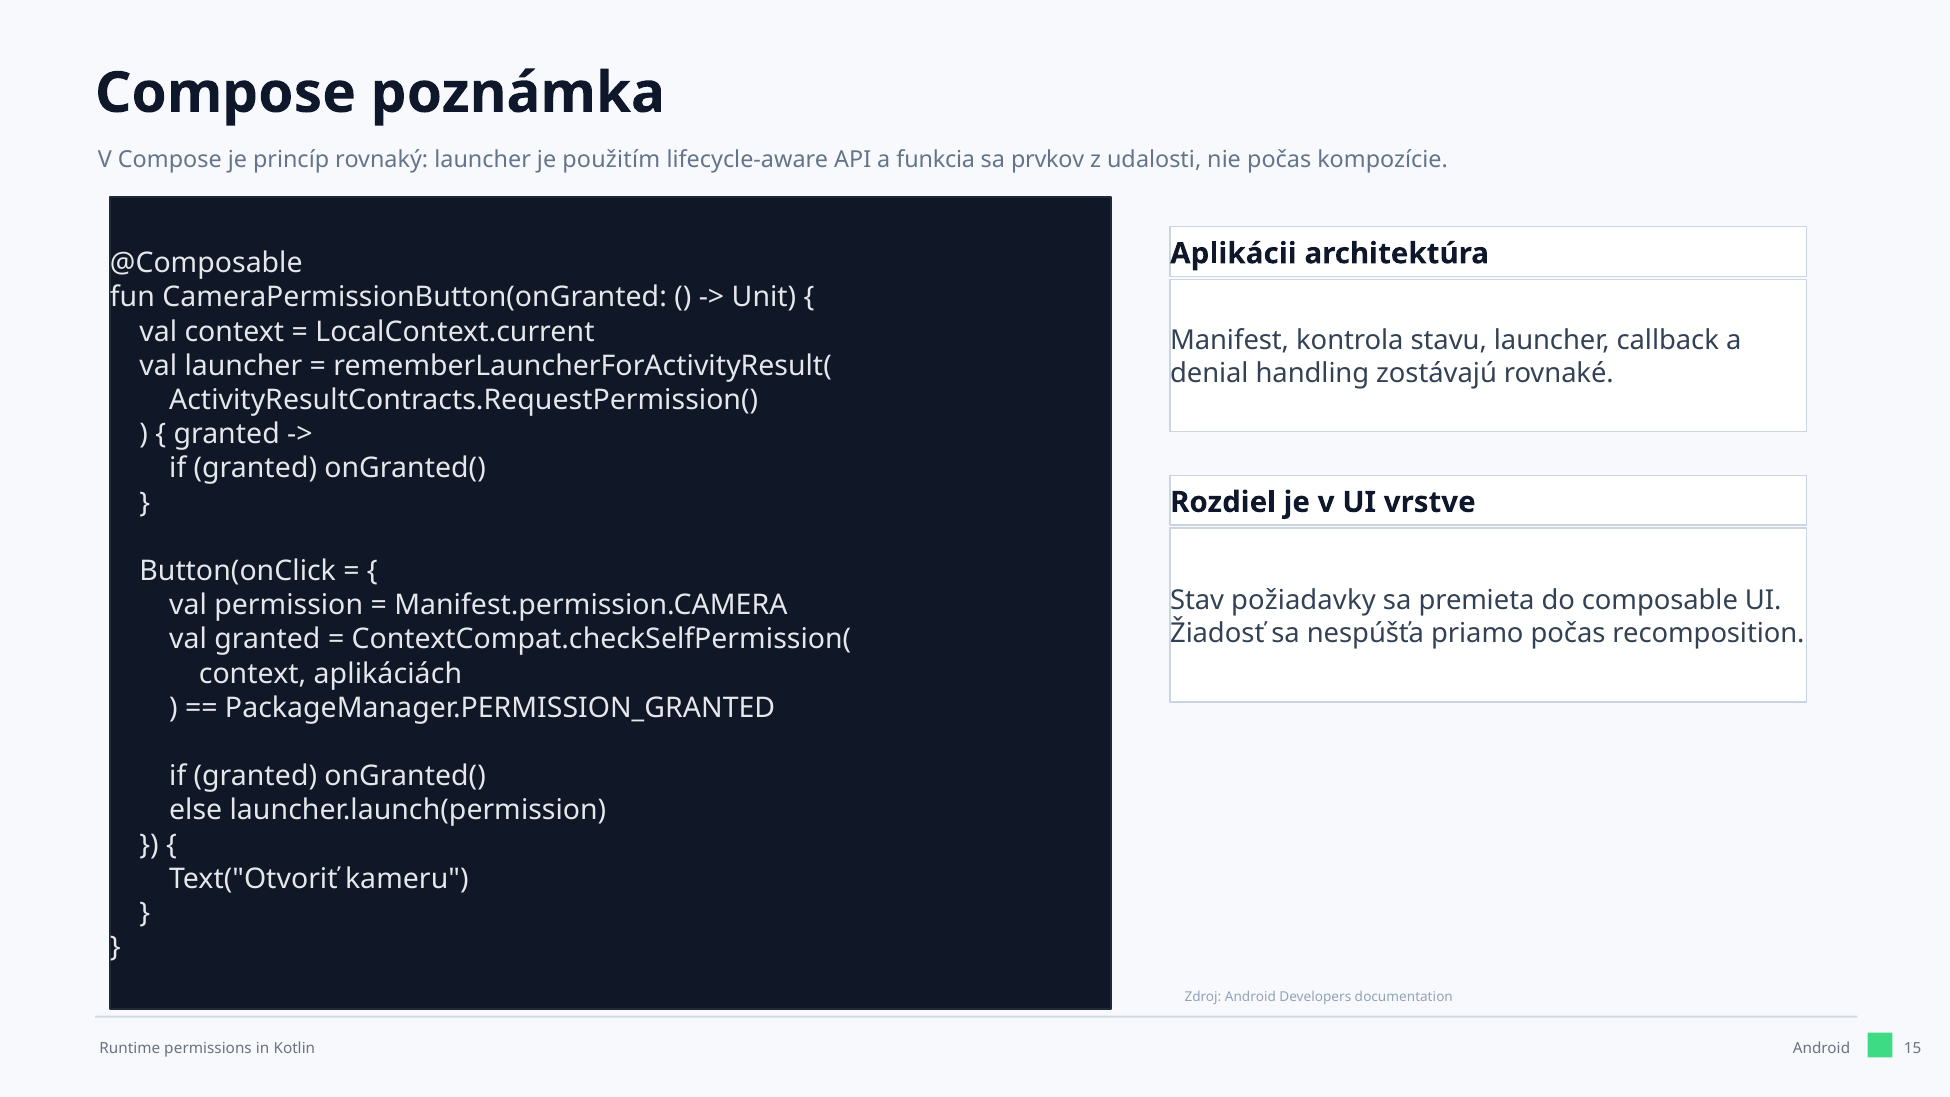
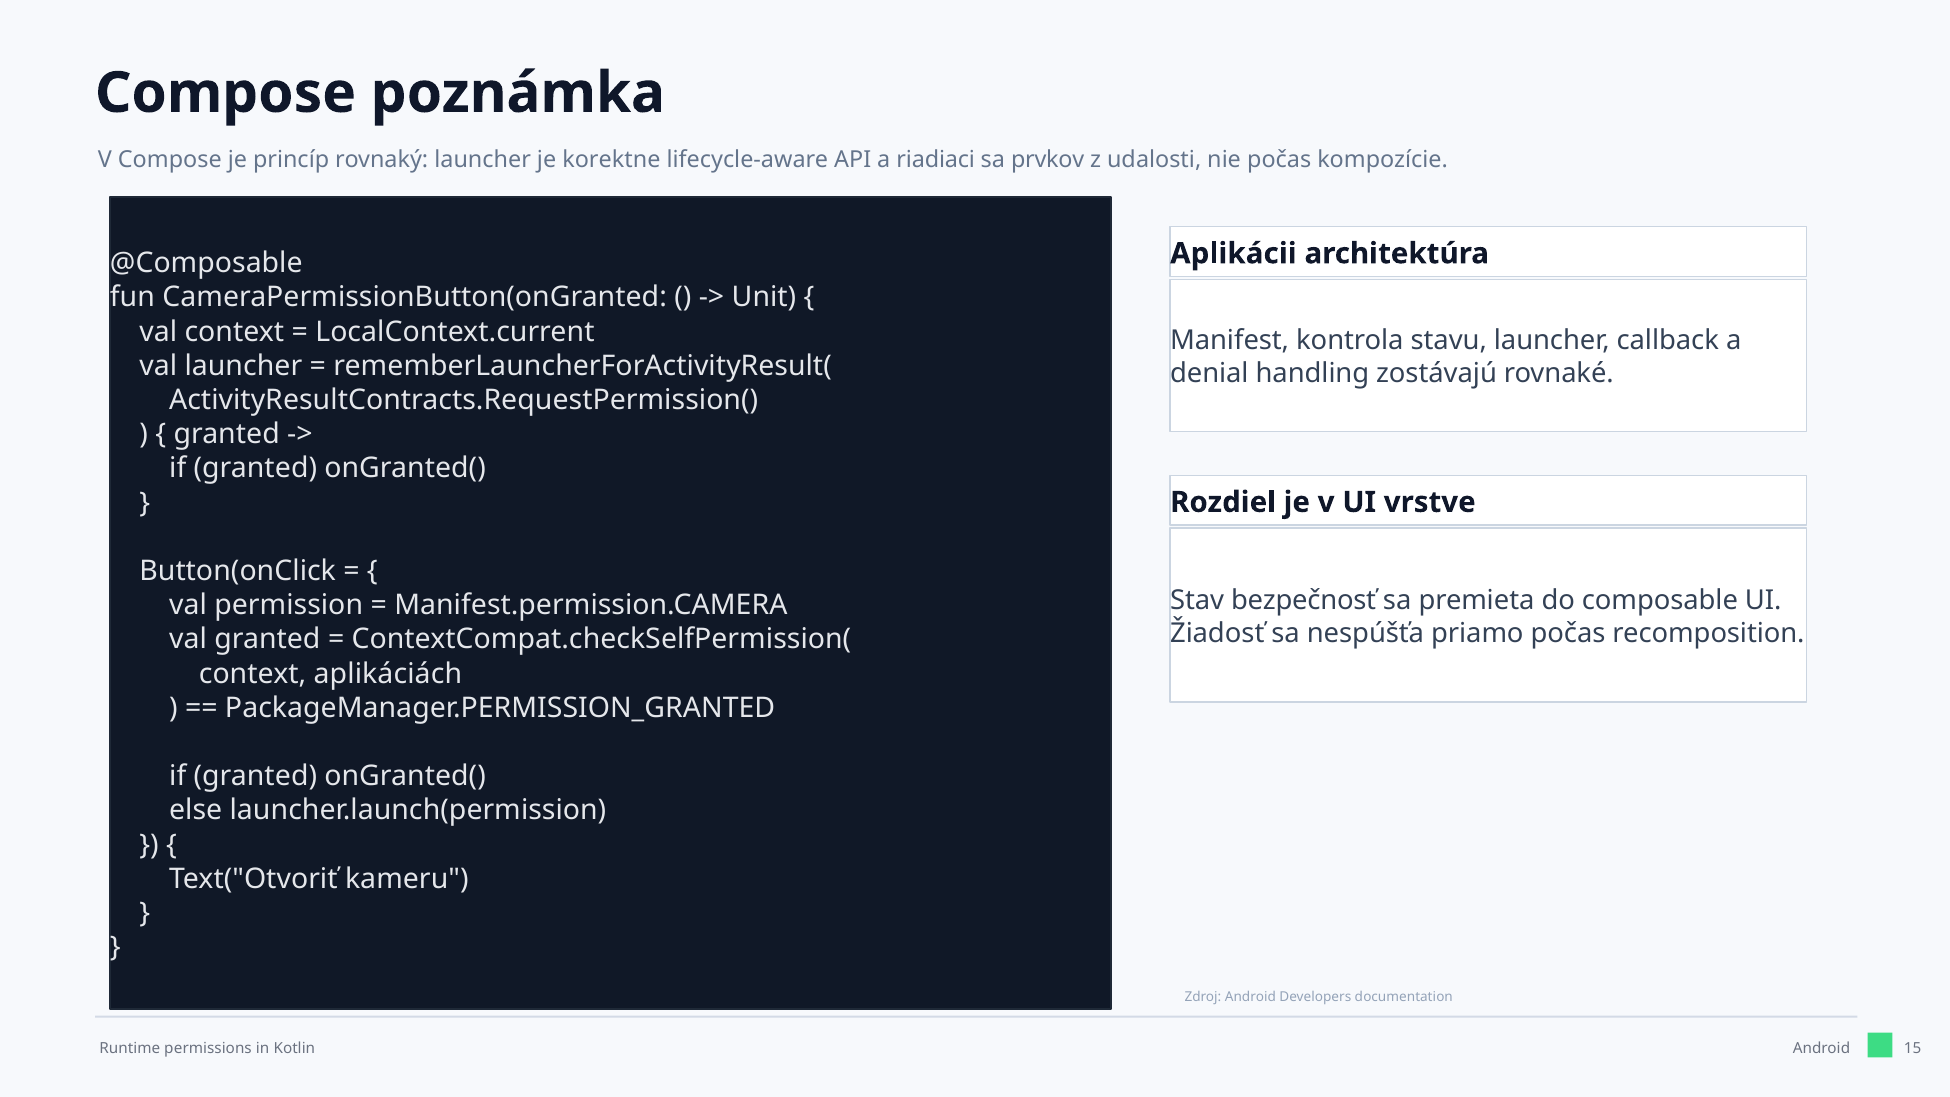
použitím: použitím -> korektne (611, 160)
funkcia: funkcia -> riadiaci (936, 160)
požiadavky: požiadavky -> bezpečnosť (1304, 600)
